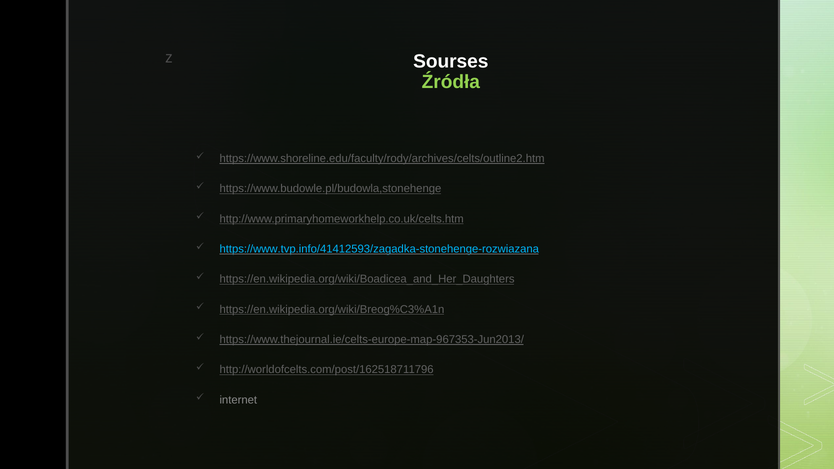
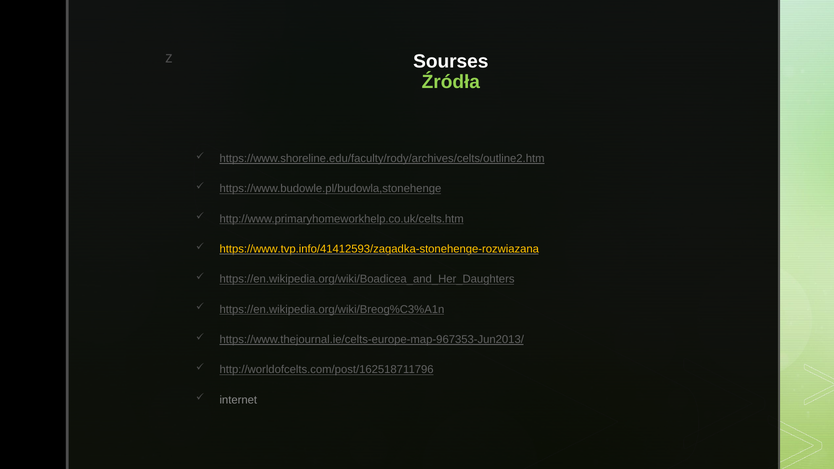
https://www.tvp.info/41412593/zagadka-stonehenge-rozwiazana colour: light blue -> yellow (379, 249)
